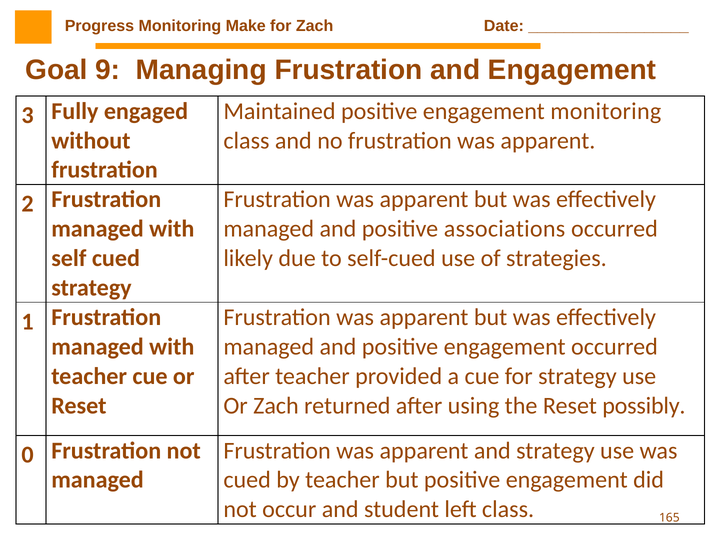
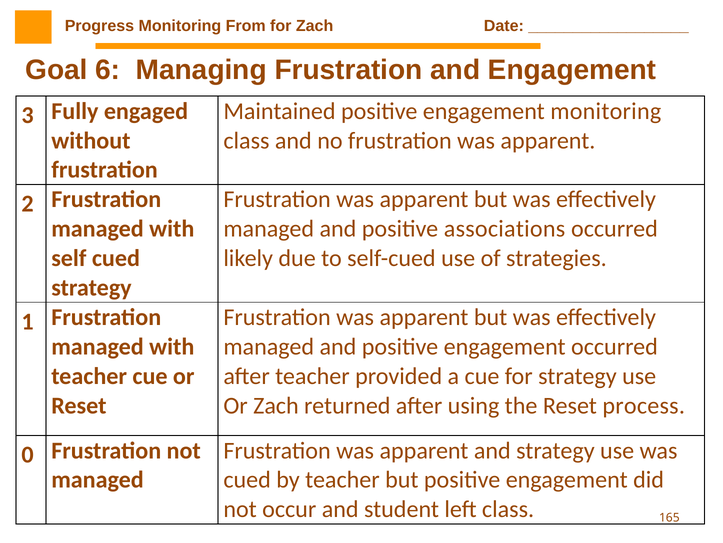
Make: Make -> From (246, 26)
9: 9 -> 6 (108, 70)
possibly: possibly -> process (644, 405)
